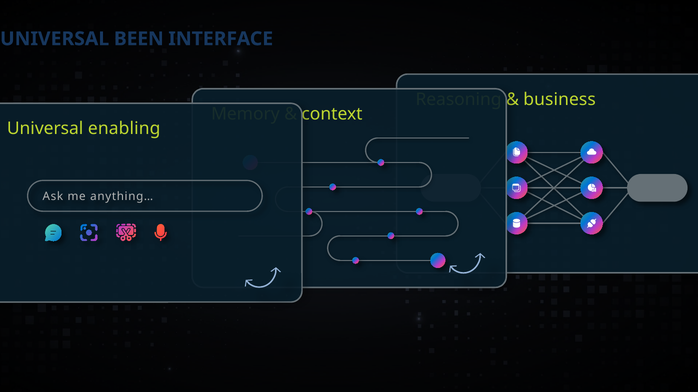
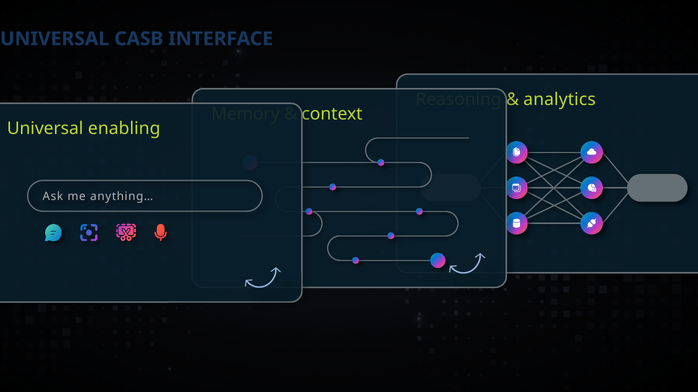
BEEN: BEEN -> CASB (139, 39)
business: business -> analytics (560, 100)
